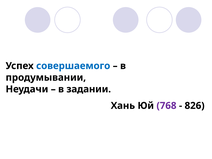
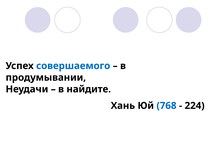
задании: задании -> найдите (89, 89)
768 colour: purple -> blue (166, 106)
826: 826 -> 224 (195, 106)
